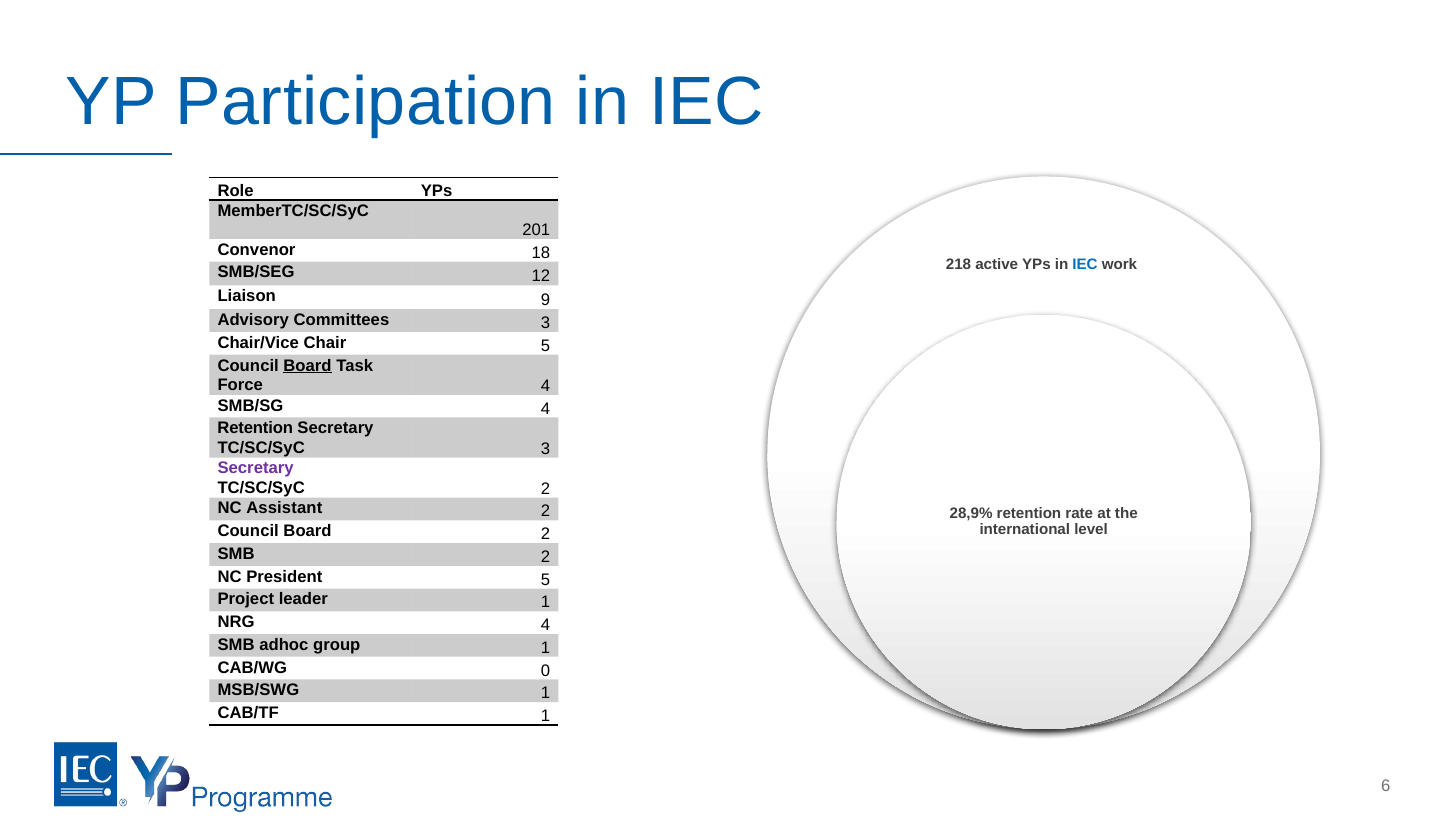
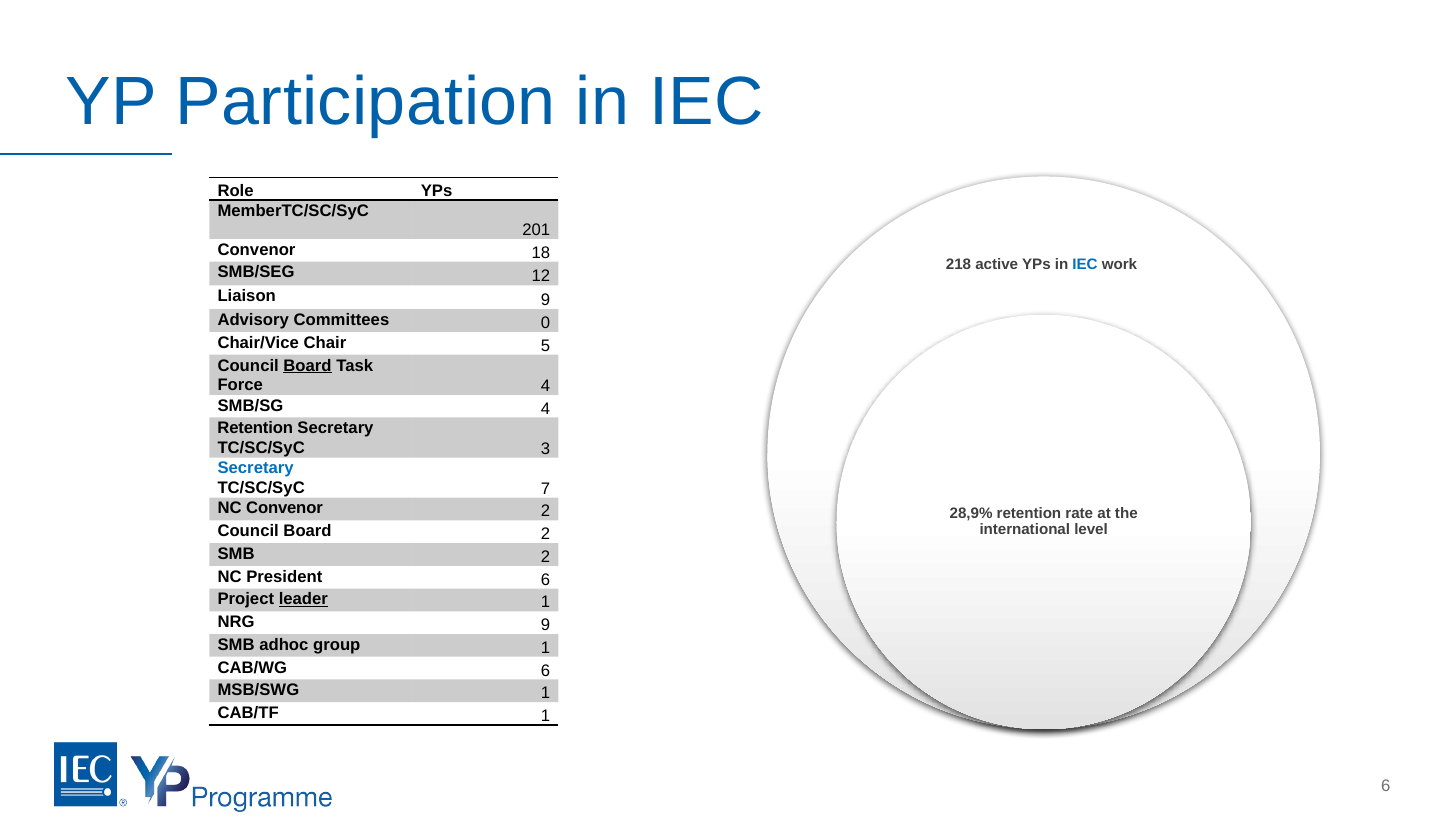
Committees 3: 3 -> 0 (546, 323)
Secretary colour: purple -> blue (256, 468)
TC/SC/SyC 2: 2 -> 7 (546, 489)
NC Assistant: Assistant -> Convenor (284, 508)
President 5: 5 -> 6 (546, 580)
leader underline: none -> present (303, 599)
NRG 4: 4 -> 9 (546, 625)
CAB/WG 0: 0 -> 6 (546, 670)
